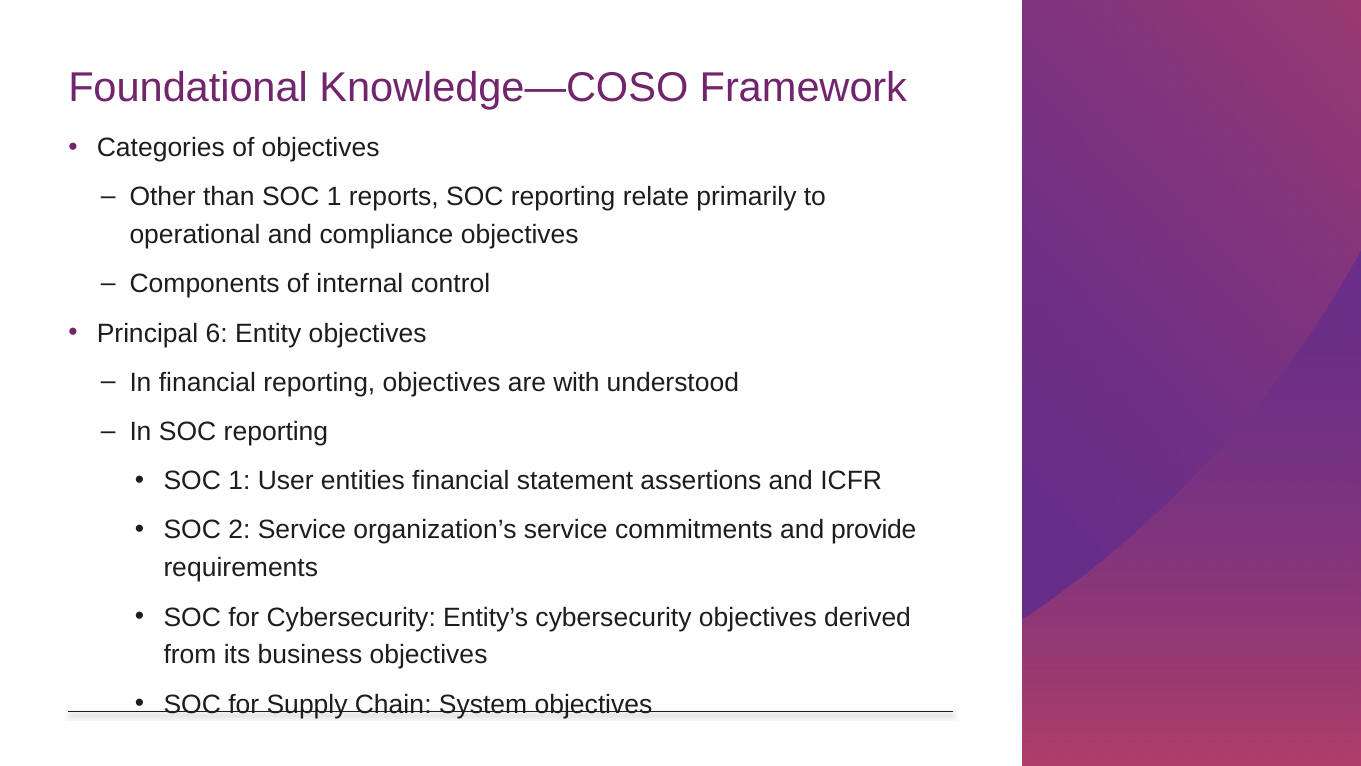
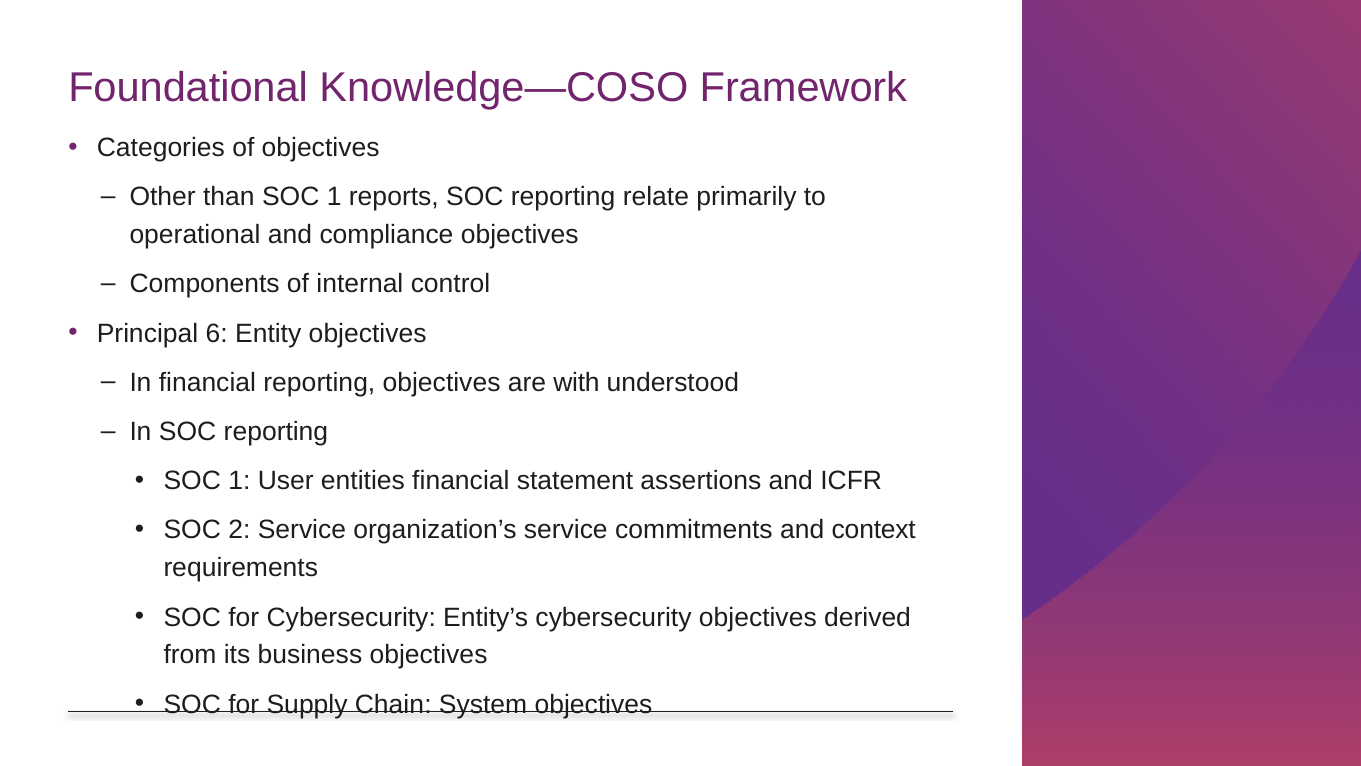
provide: provide -> context (874, 530)
